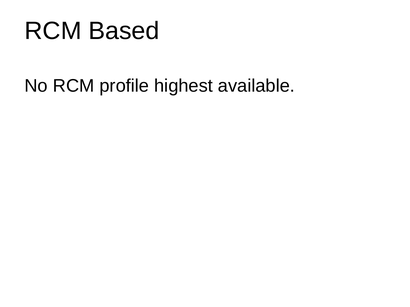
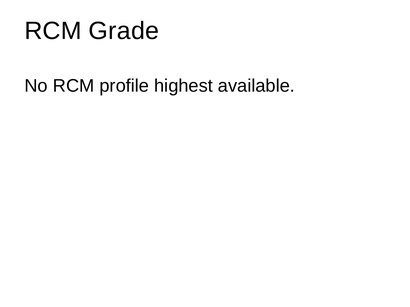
Based: Based -> Grade (124, 31)
